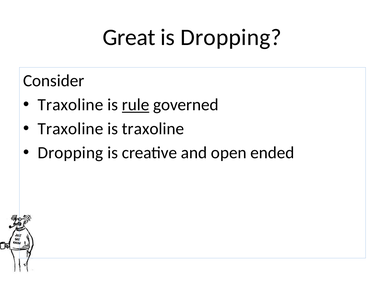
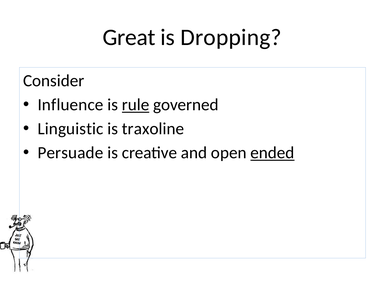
Traxoline: Traxoline -> Influence (70, 105)
Traxoline: Traxoline -> Linguistic (70, 129)
Dropping: Dropping -> Persuade (70, 153)
ended underline: none -> present (272, 153)
